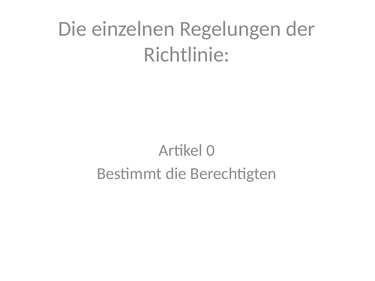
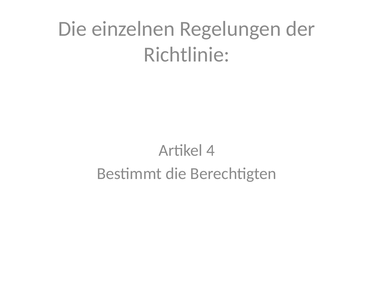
0: 0 -> 4 (211, 150)
